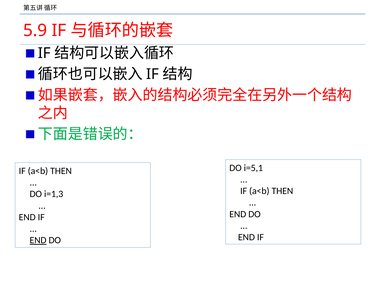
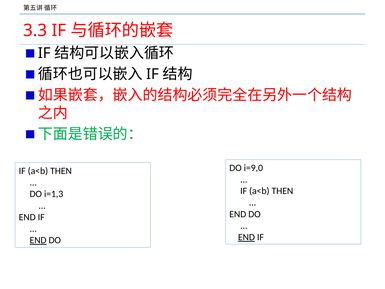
5.9: 5.9 -> 3.3 (35, 30)
i=5,1: i=5,1 -> i=9,0 (253, 168)
END underline: none -> present (246, 237)
